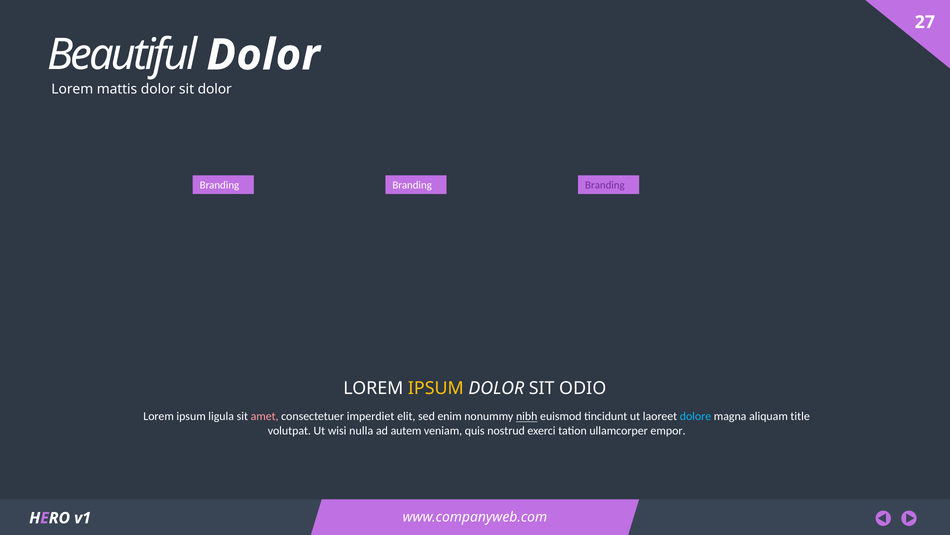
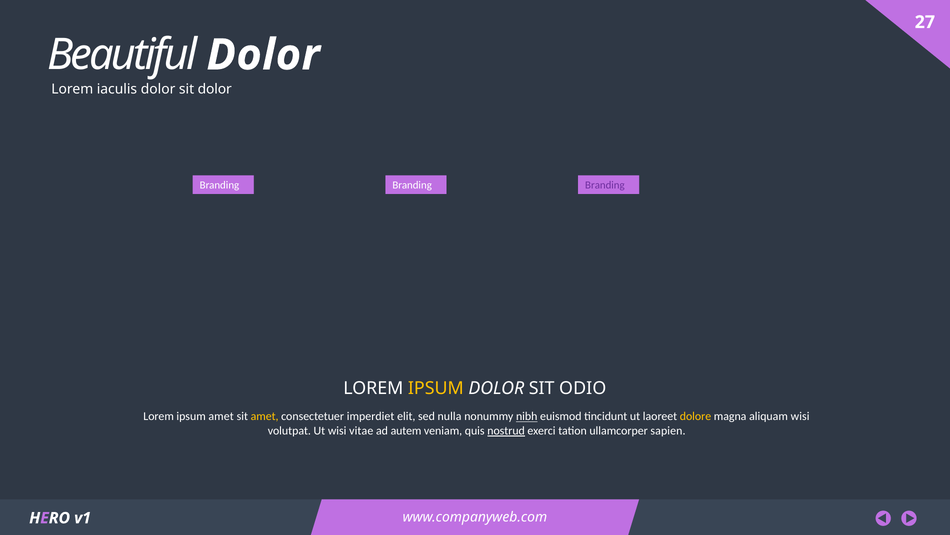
mattis: mattis -> iaculis (117, 89)
ipsum ligula: ligula -> amet (221, 416)
amet colour: pink -> yellow (265, 416)
enim: enim -> nulla (450, 416)
dolore colour: light blue -> yellow (695, 416)
aliquam title: title -> wisi (800, 416)
nulla: nulla -> vitae (361, 430)
nostrud underline: none -> present (506, 430)
empor: empor -> sapien (668, 430)
